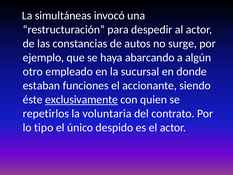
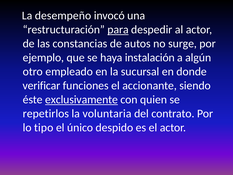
simultáneas: simultáneas -> desempeño (63, 16)
para underline: none -> present (118, 30)
abarcando: abarcando -> instalación (150, 58)
estaban: estaban -> verificar (41, 86)
